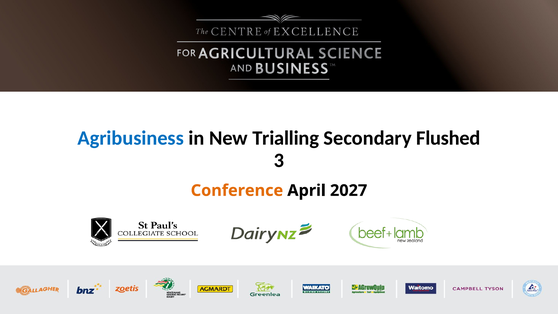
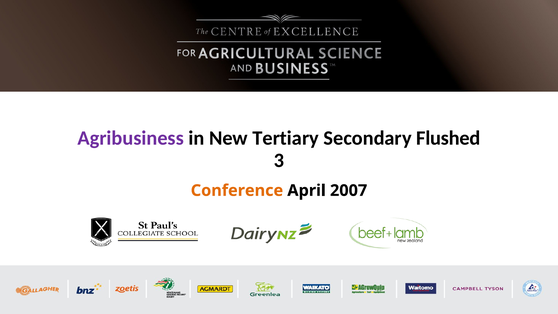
Agribusiness colour: blue -> purple (131, 138)
Trialling: Trialling -> Tertiary (286, 138)
2027: 2027 -> 2007 (349, 190)
